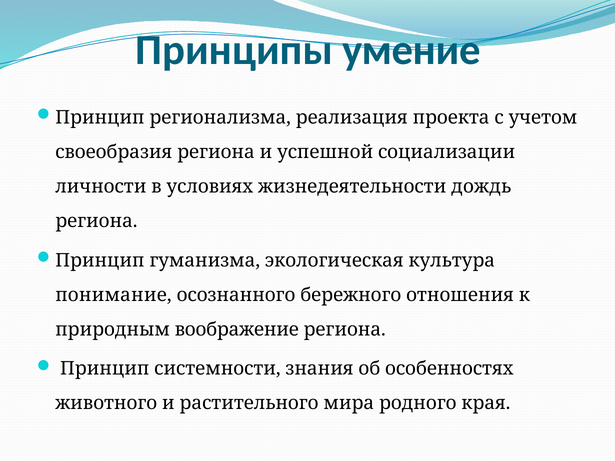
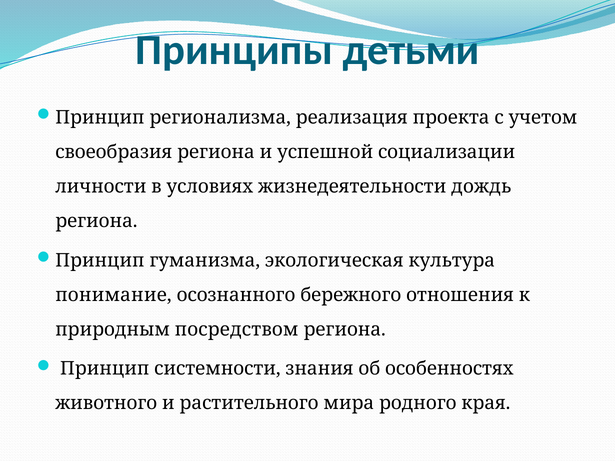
умение: умение -> детьми (411, 50)
воображение: воображение -> посредством (237, 330)
